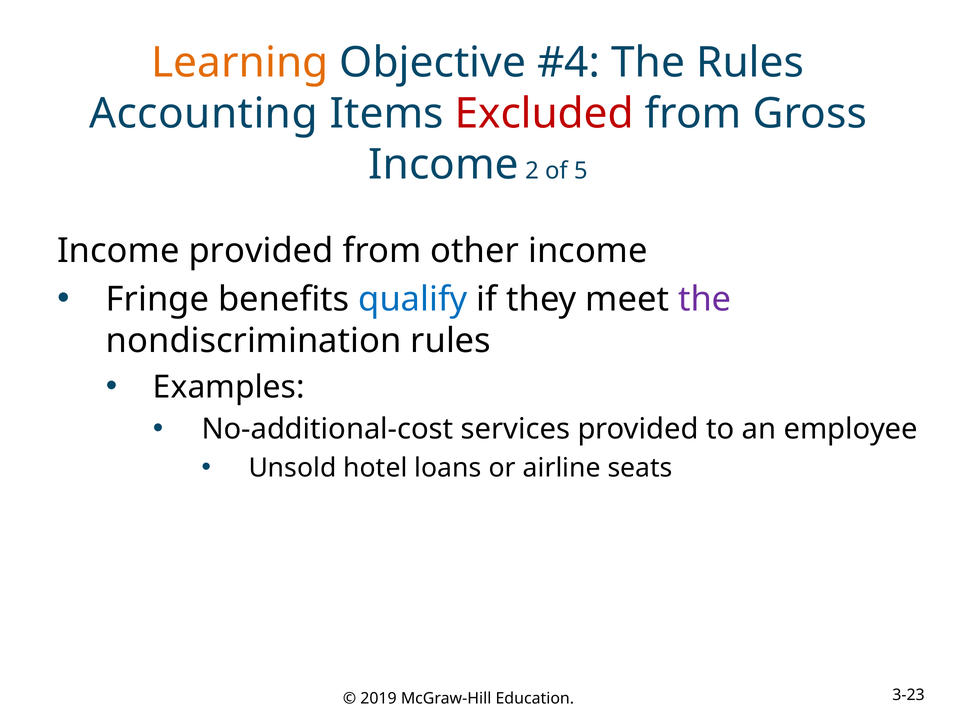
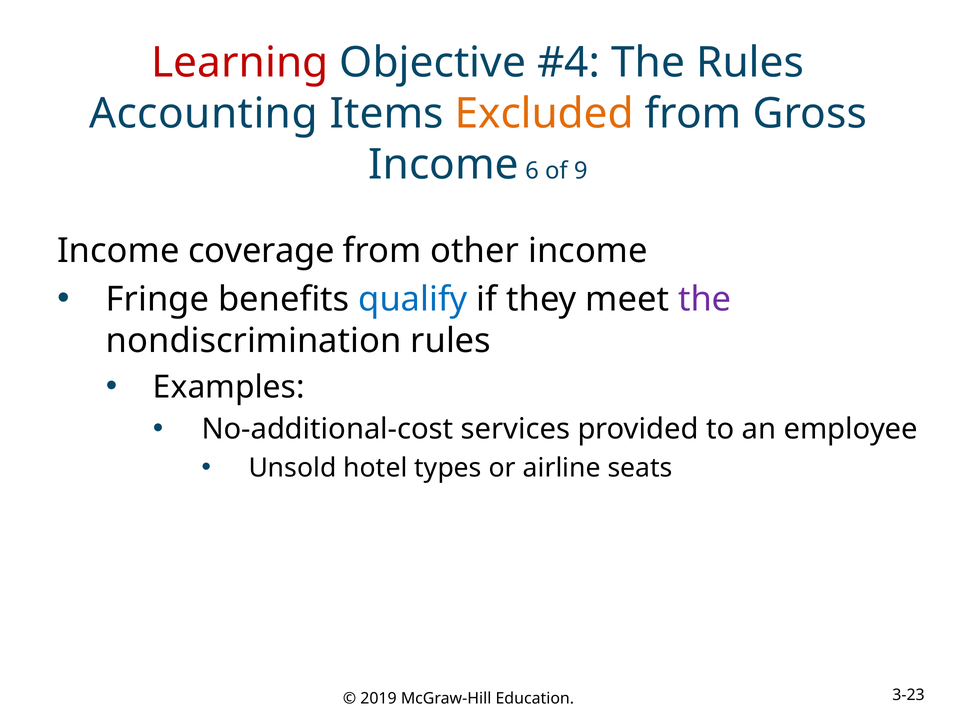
Learning colour: orange -> red (240, 63)
Excluded colour: red -> orange (544, 114)
2: 2 -> 6 (532, 171)
5: 5 -> 9 (581, 171)
Income provided: provided -> coverage (261, 251)
loans: loans -> types (448, 468)
